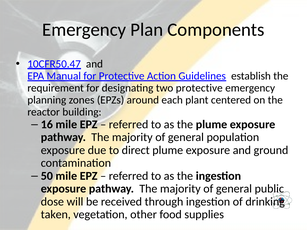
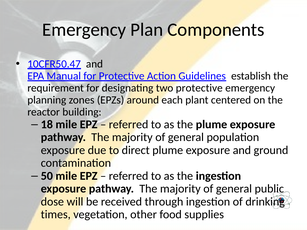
16: 16 -> 18 (47, 125)
taken: taken -> times (56, 215)
